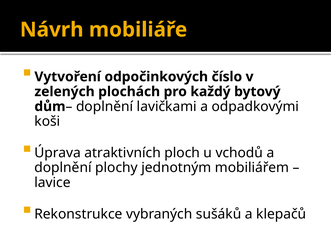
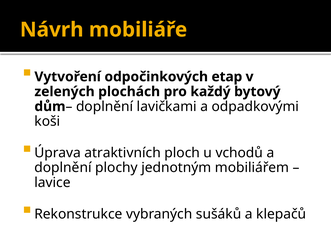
číslo: číslo -> etap (227, 77)
